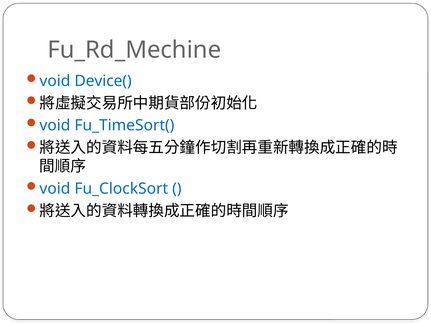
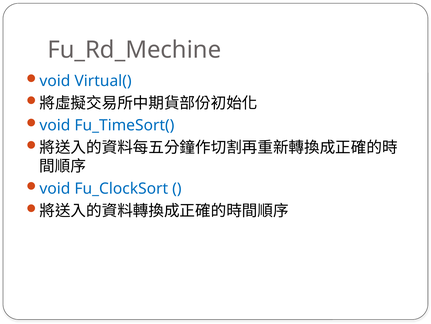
Device(: Device( -> Virtual( (103, 81)
